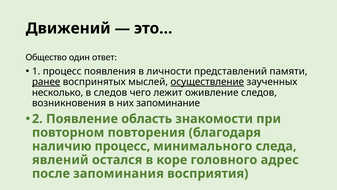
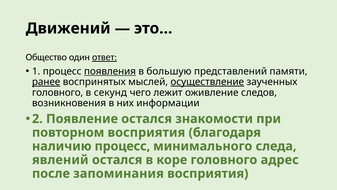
ответ underline: none -> present (105, 57)
появления underline: none -> present (110, 71)
личности: личности -> большую (169, 71)
несколько: несколько -> головного (58, 92)
в следов: следов -> секунд (110, 92)
запоминание: запоминание -> информации (168, 103)
Появление область: область -> остался (147, 119)
повторном повторения: повторения -> восприятия (146, 132)
